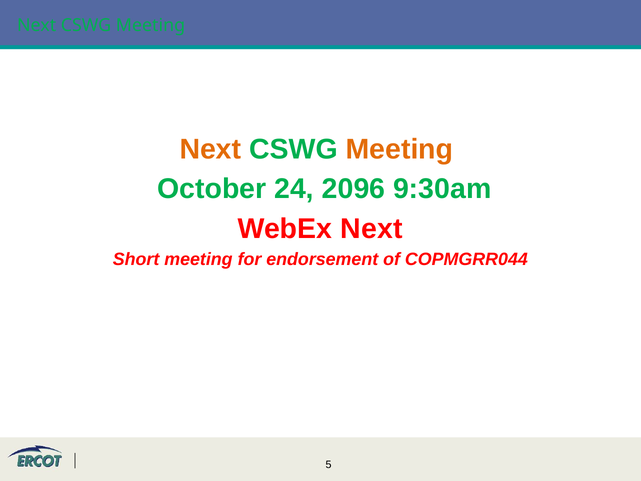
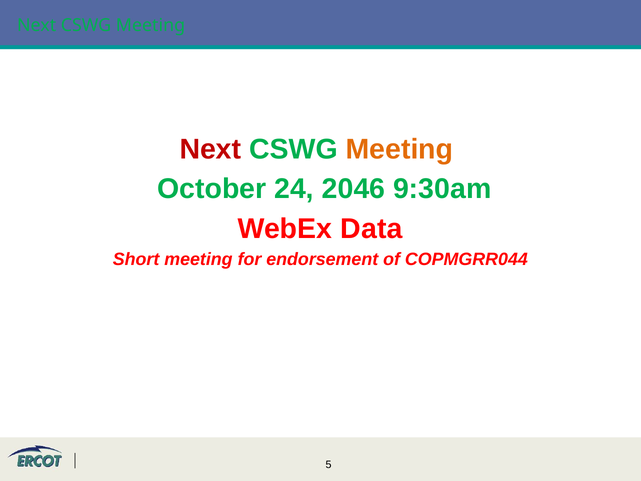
Next colour: orange -> red (210, 149)
2096: 2096 -> 2046 (354, 189)
WebEx Next: Next -> Data (372, 229)
